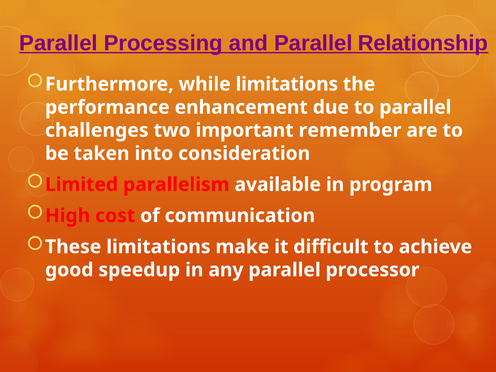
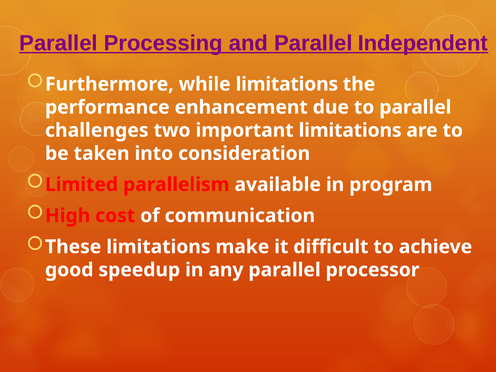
Relationship: Relationship -> Independent (423, 43)
important remember: remember -> limitations (350, 130)
